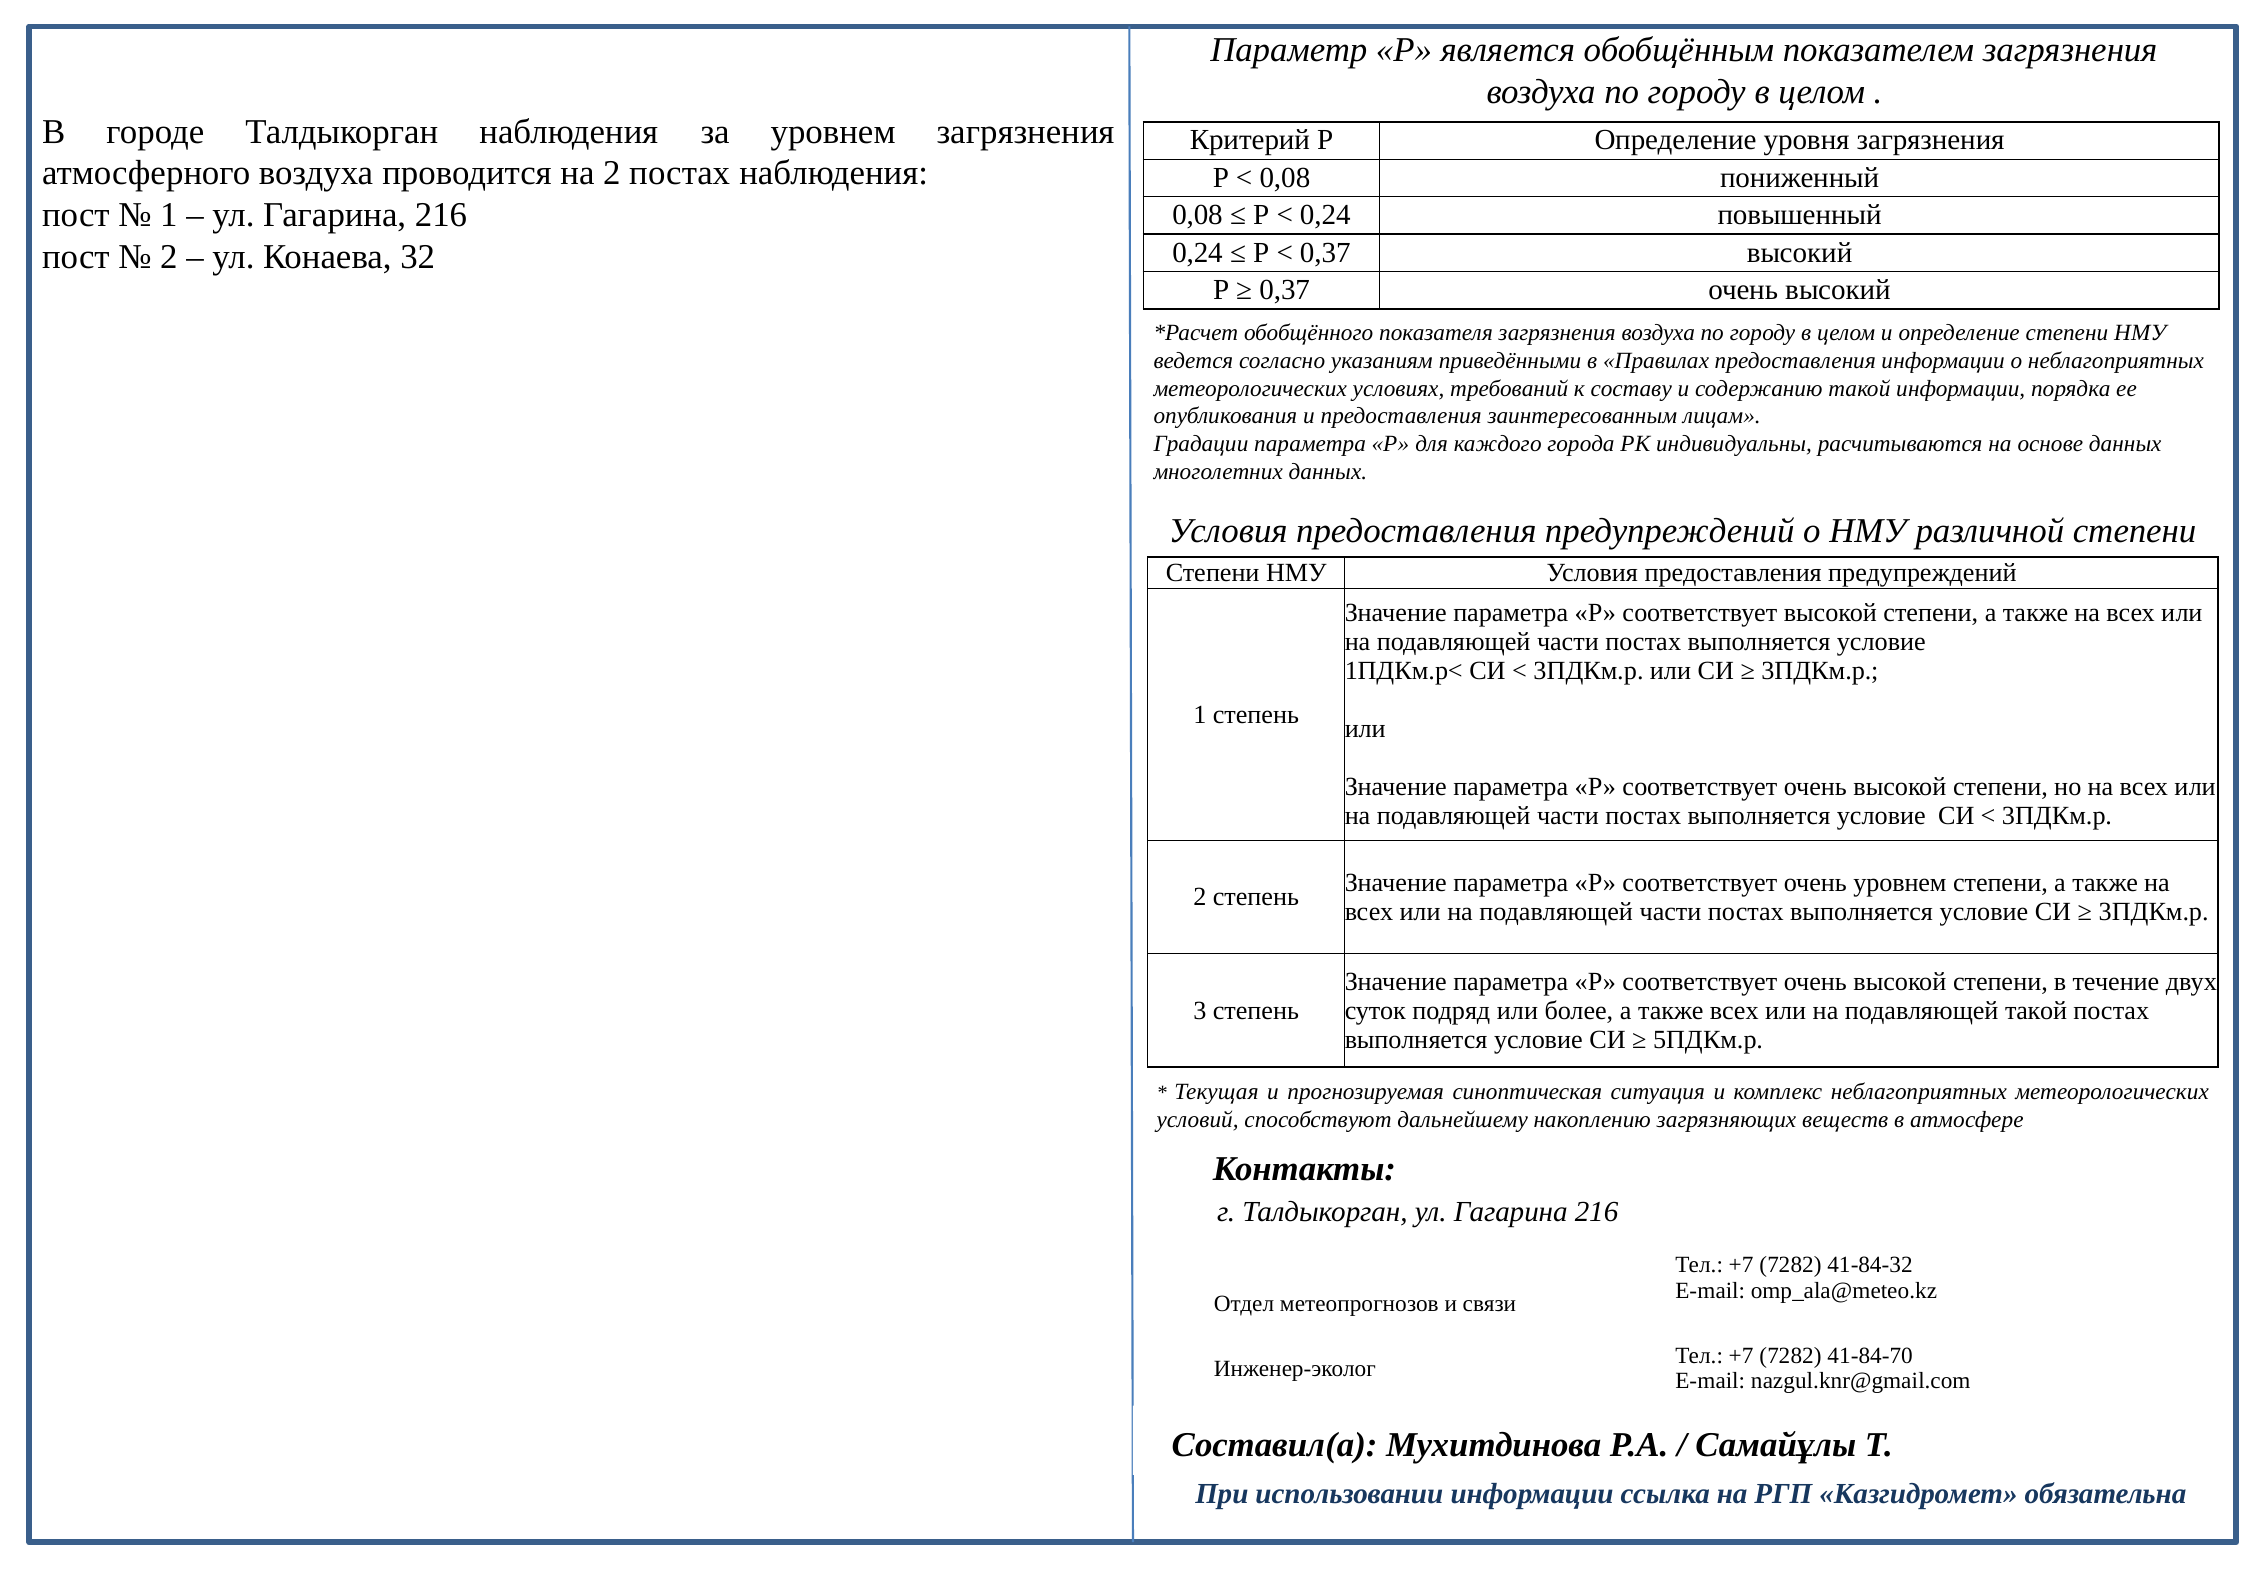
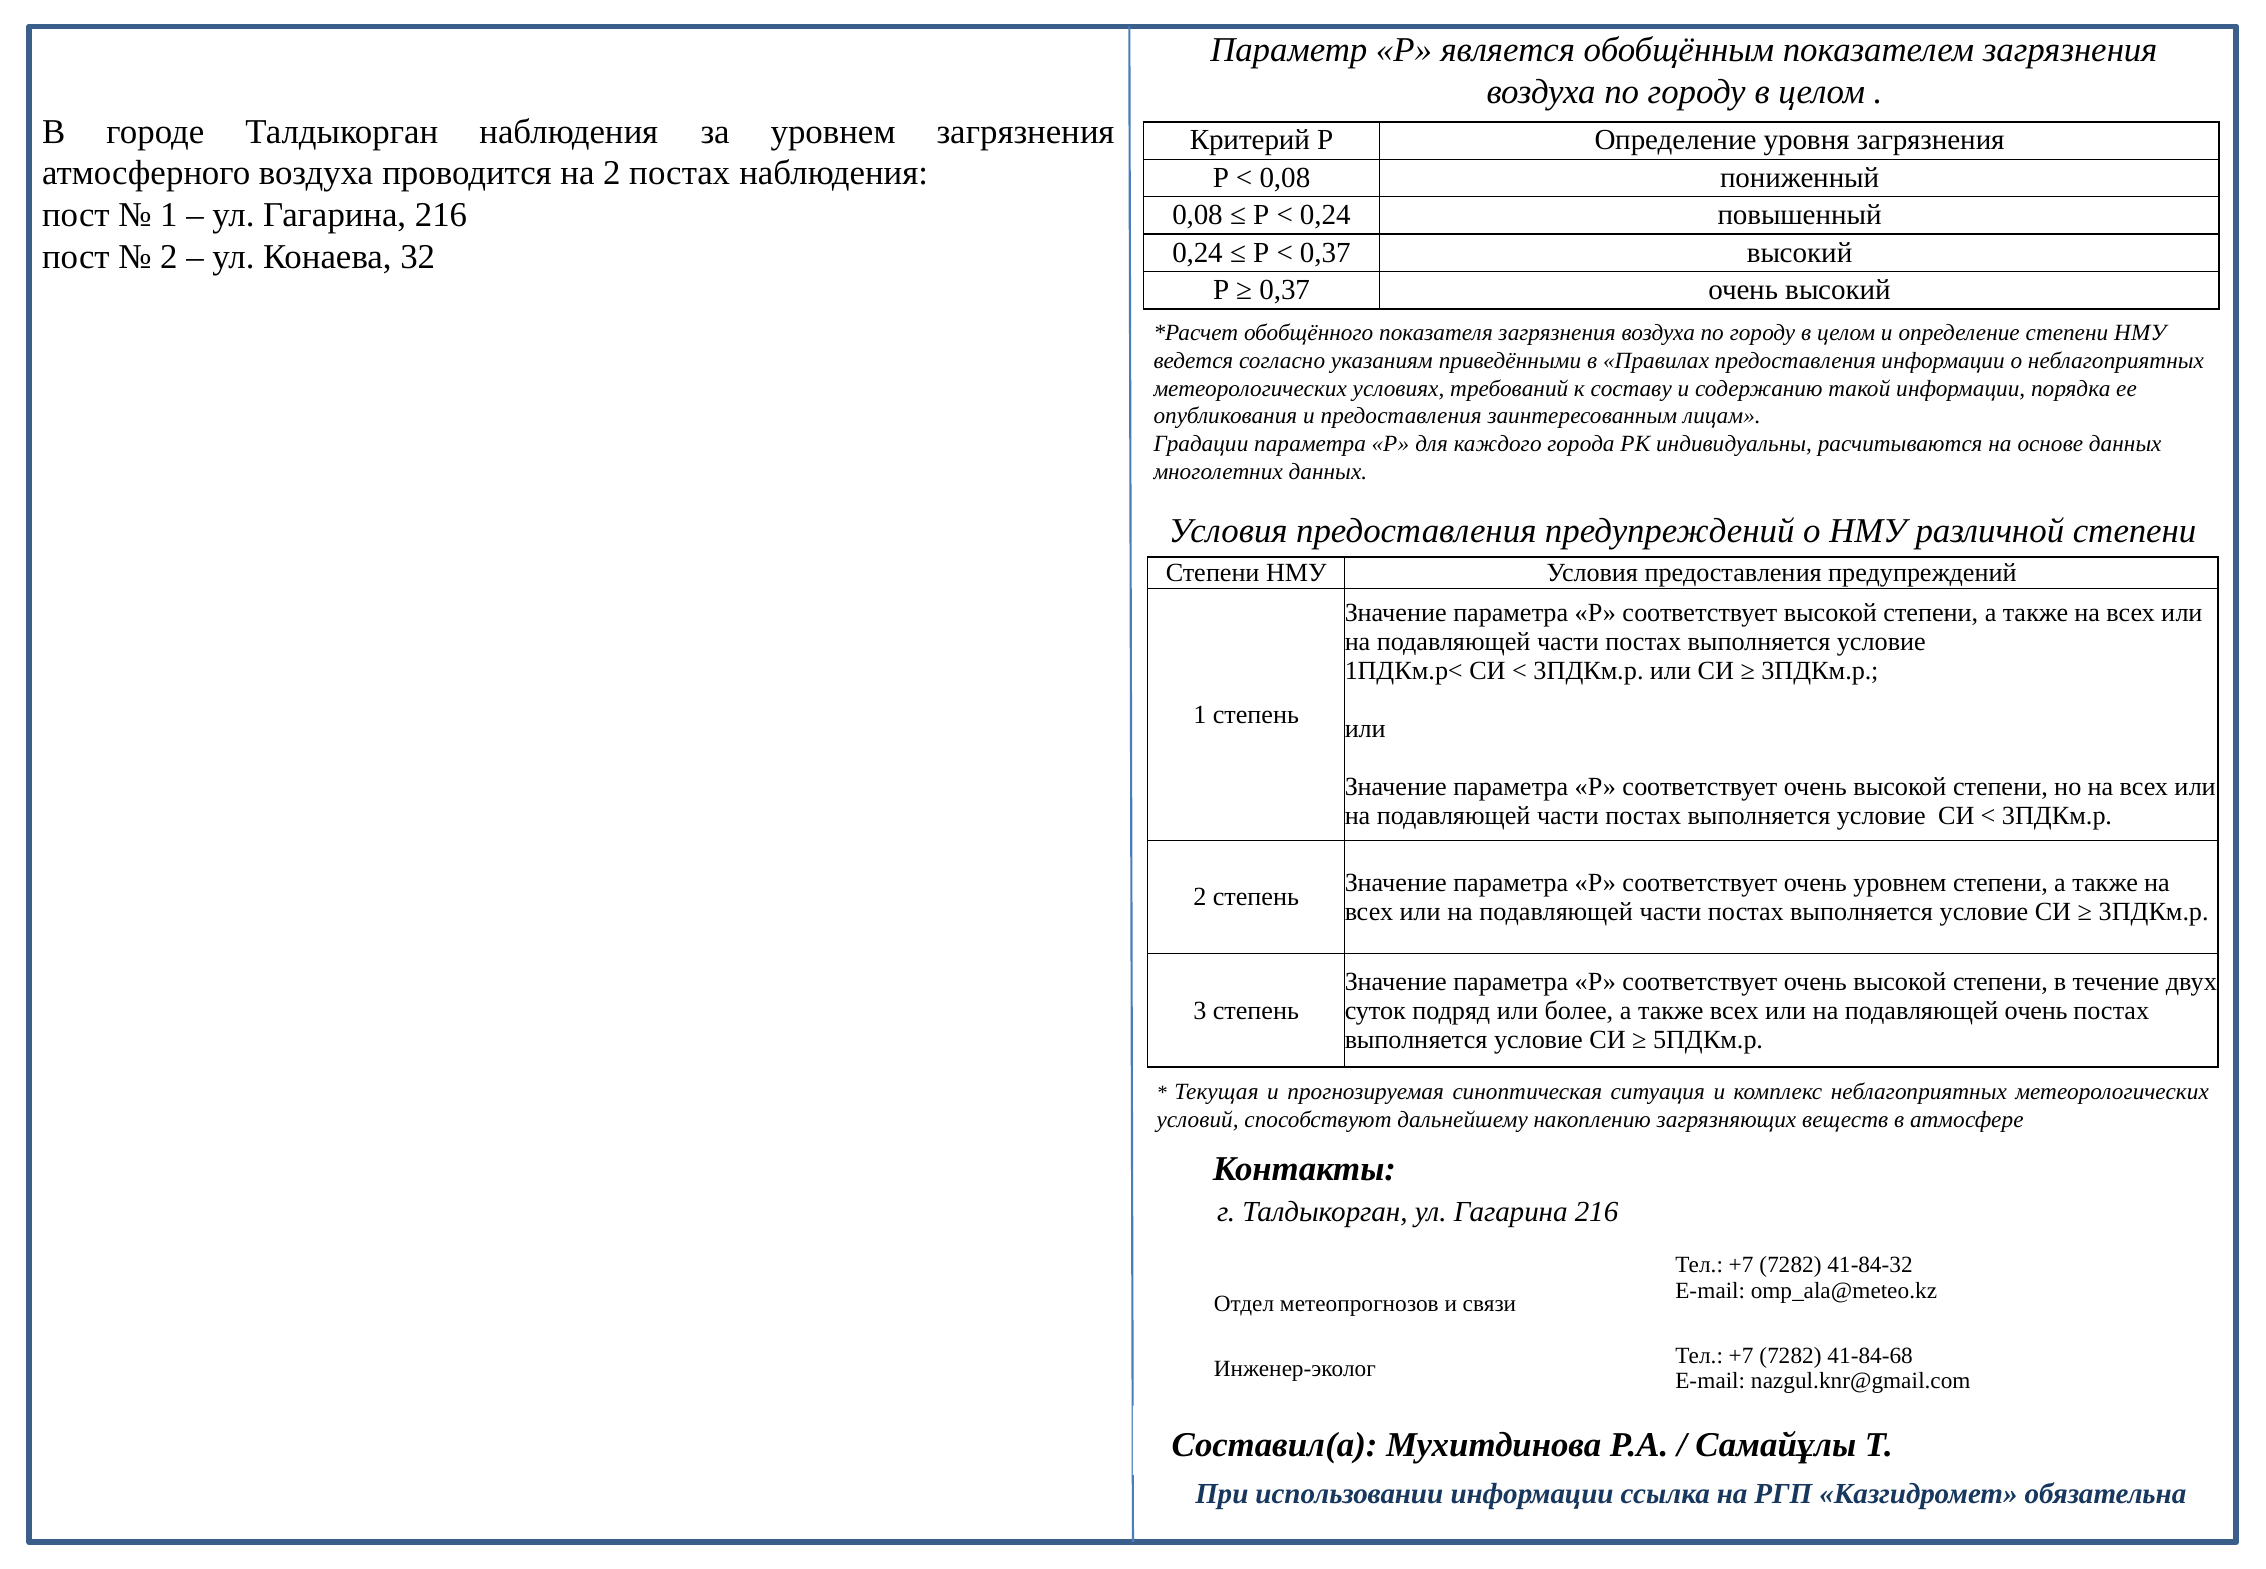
подавляющей такой: такой -> очень (2036, 1010)
41-84-70: 41-84-70 -> 41-84-68 (1870, 1355)
